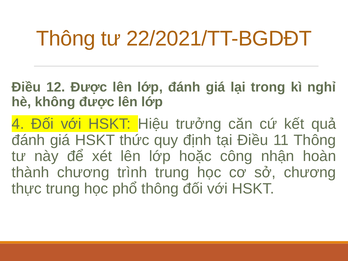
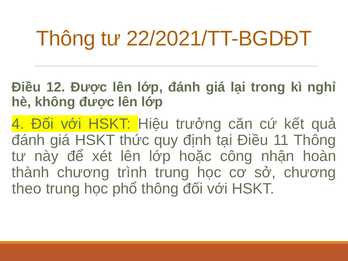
thực: thực -> theo (27, 189)
